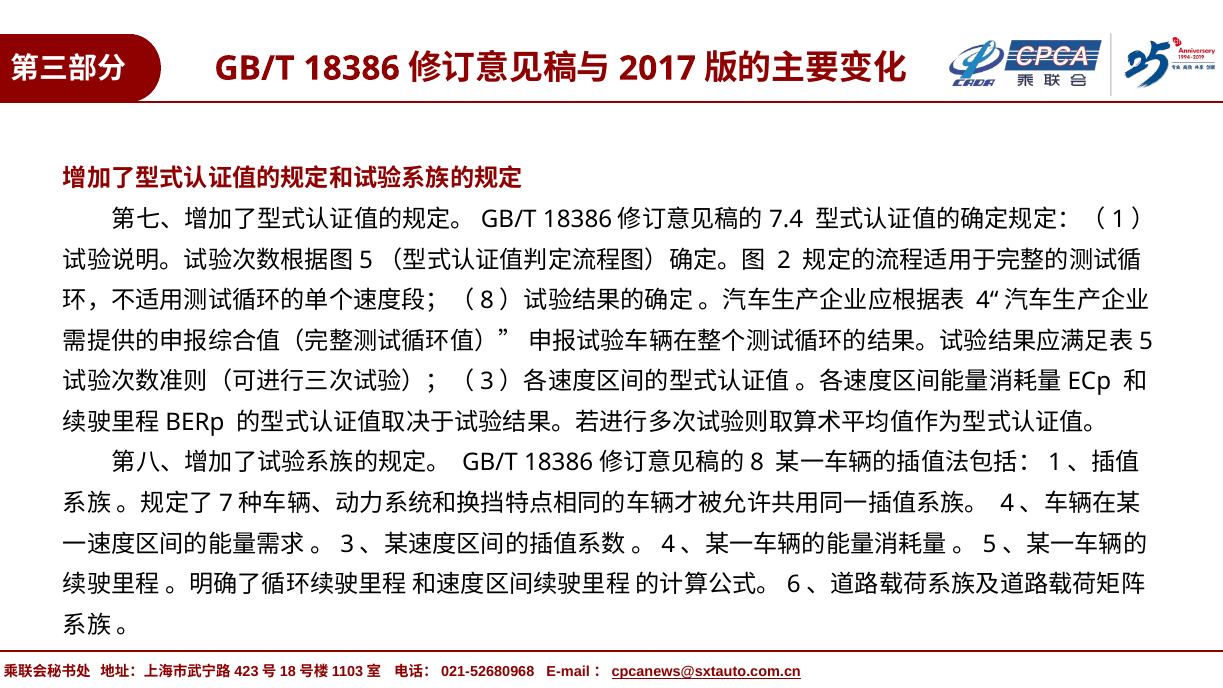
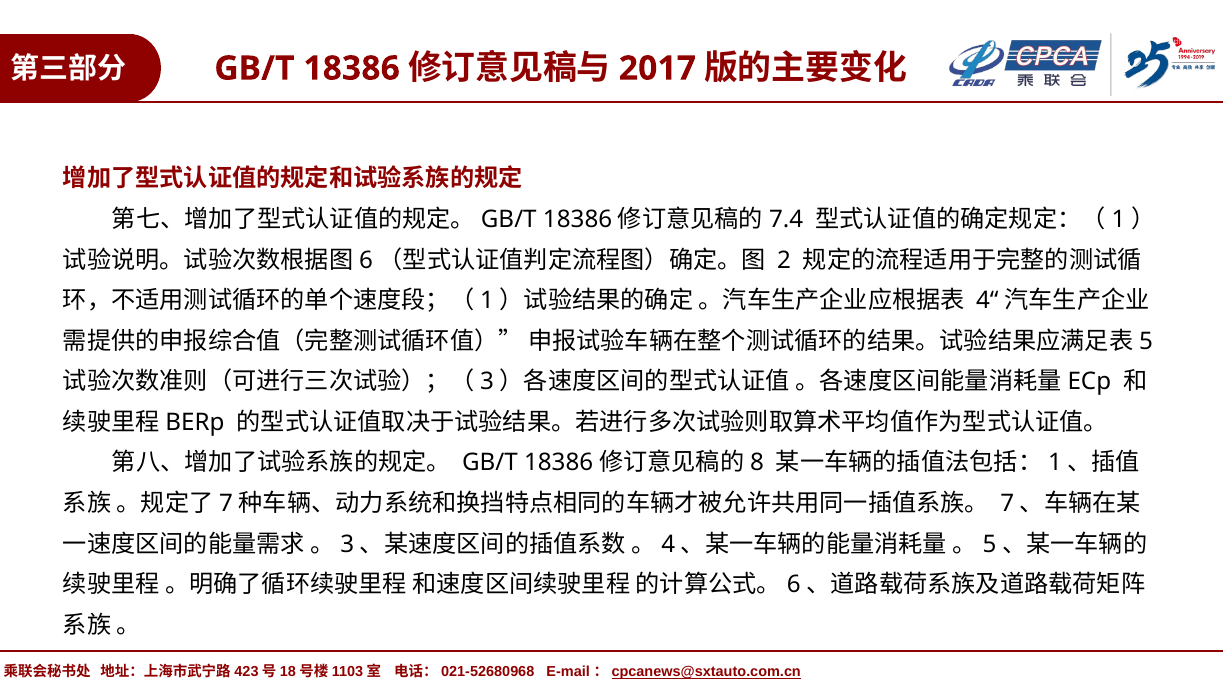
5: 5 -> 6 (366, 260)
8: 8 -> 1 (487, 301)
4: 4 -> 7 (1007, 504)
